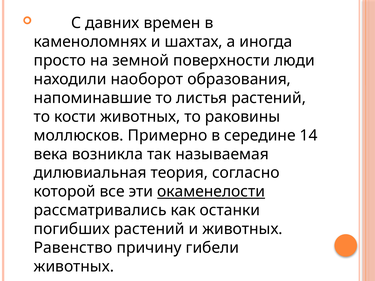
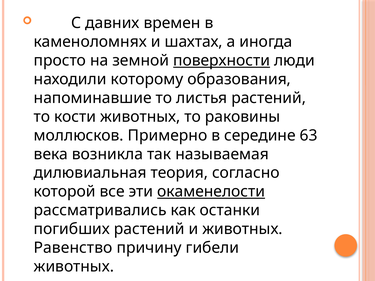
поверхности underline: none -> present (222, 60)
наоборот: наоборот -> которому (147, 79)
14: 14 -> 63 (309, 135)
